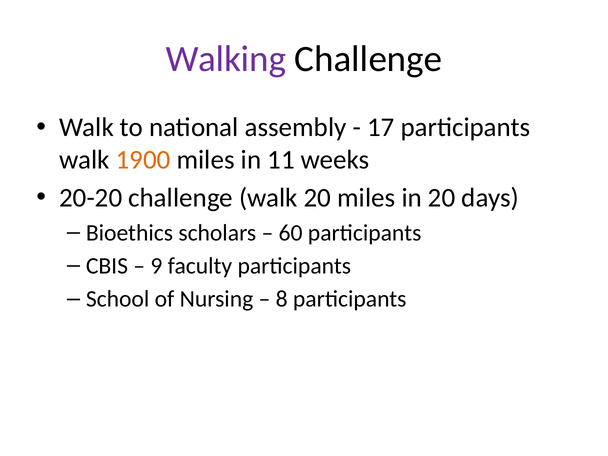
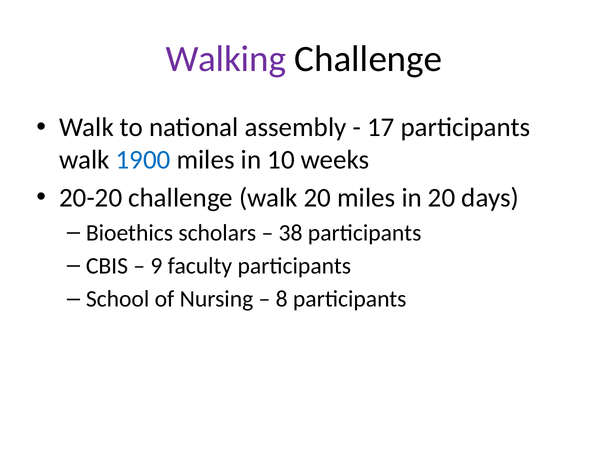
1900 colour: orange -> blue (143, 160)
11: 11 -> 10 (281, 160)
60: 60 -> 38 (291, 233)
